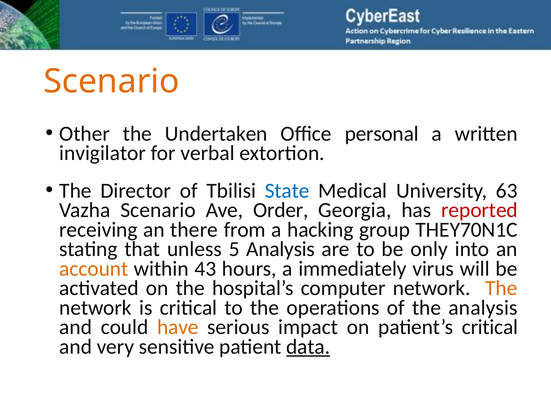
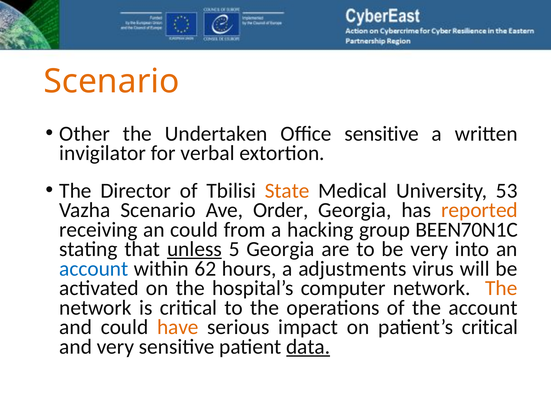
Office personal: personal -> sensitive (382, 134)
State colour: blue -> orange (287, 191)
63: 63 -> 53 (507, 191)
reported colour: red -> orange (480, 210)
an there: there -> could (194, 230)
THEY70N1C: THEY70N1C -> BEEN70N1C (467, 230)
unless underline: none -> present (194, 249)
5 Analysis: Analysis -> Georgia (281, 249)
be only: only -> very (429, 249)
account colour: orange -> blue (94, 269)
43: 43 -> 62 (205, 269)
immediately: immediately -> adjustments (352, 269)
the analysis: analysis -> account (483, 308)
